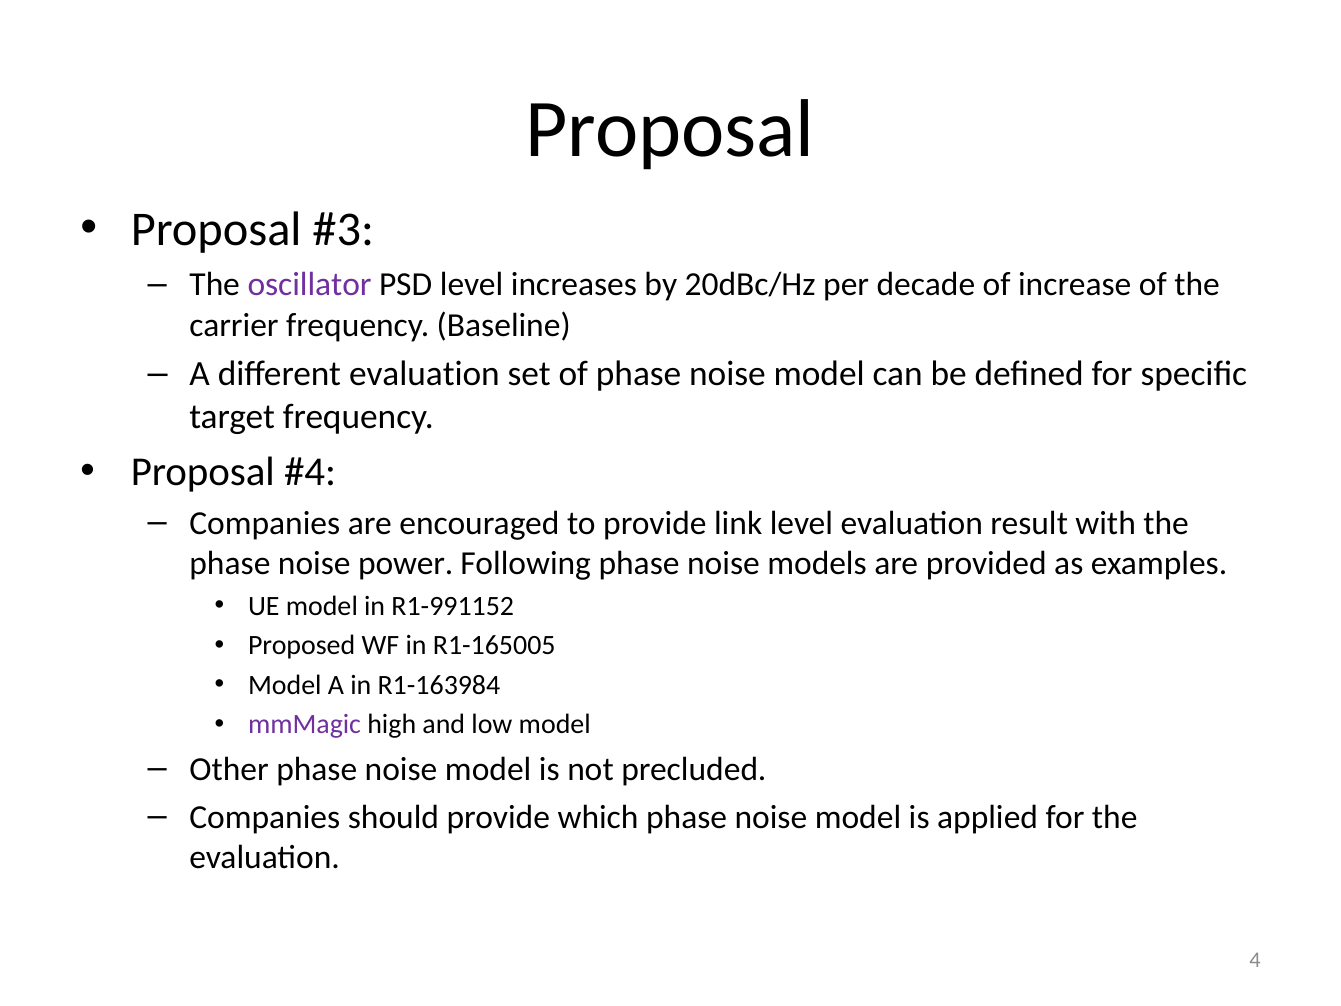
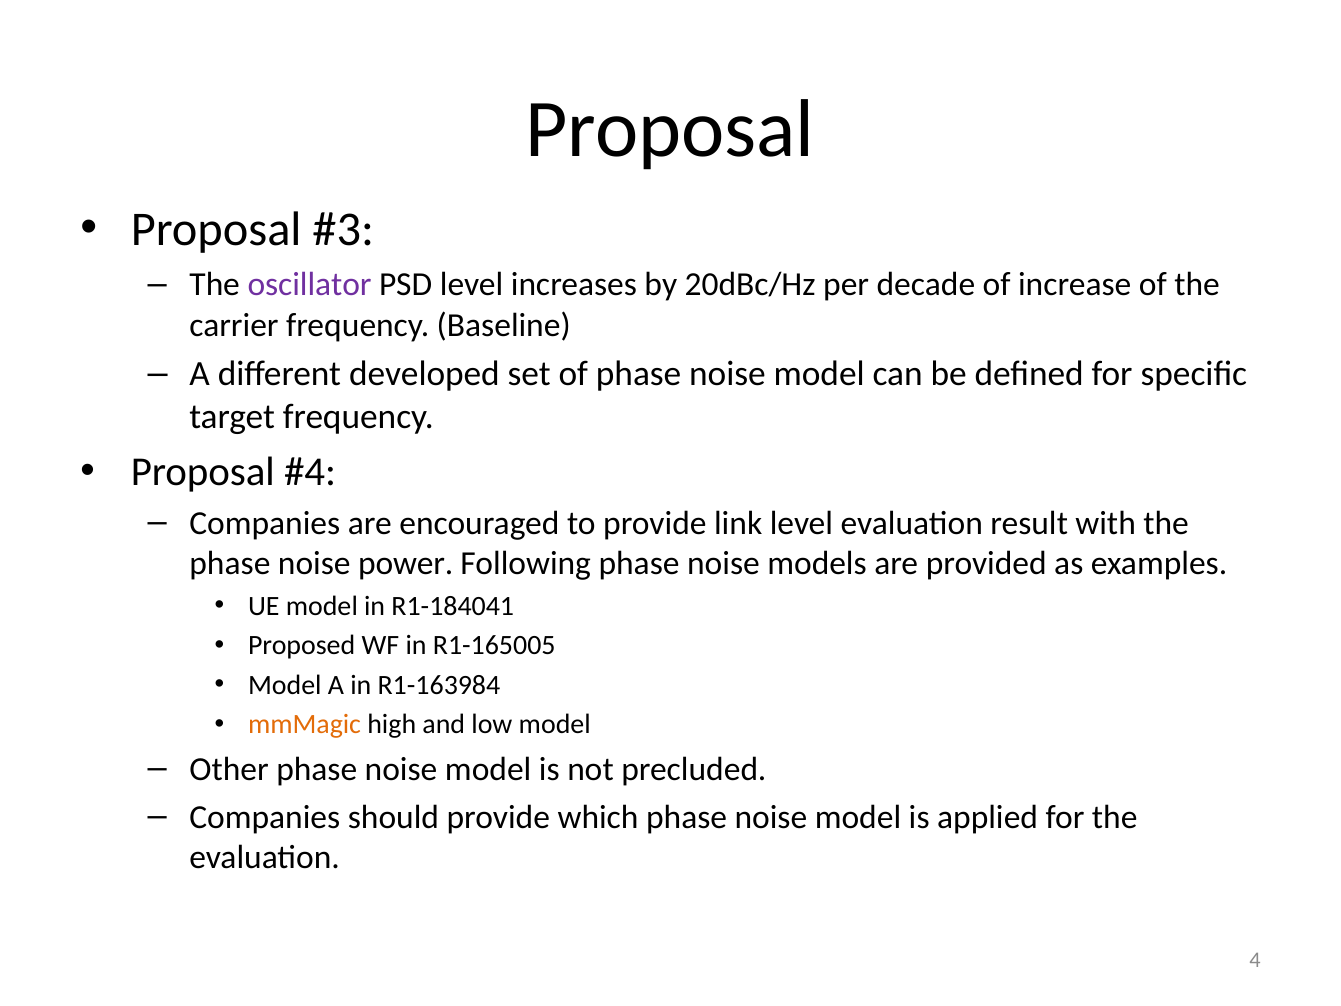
different evaluation: evaluation -> developed (424, 374)
R1-991152: R1-991152 -> R1-184041 (453, 606)
mmMagic colour: purple -> orange (305, 724)
